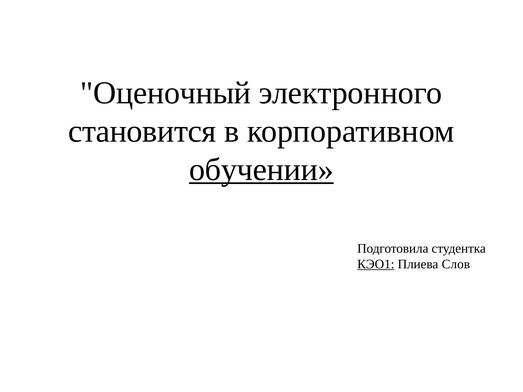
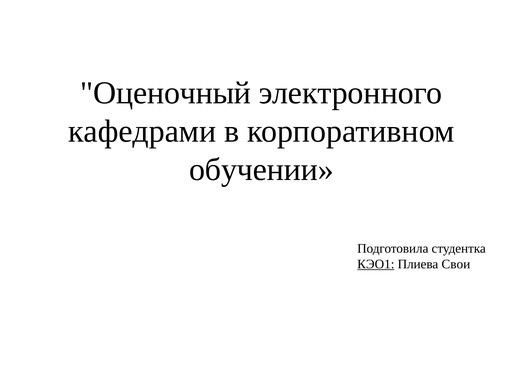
становится: становится -> кафедрами (142, 131)
обучении underline: present -> none (261, 170)
Слов: Слов -> Свои (456, 264)
